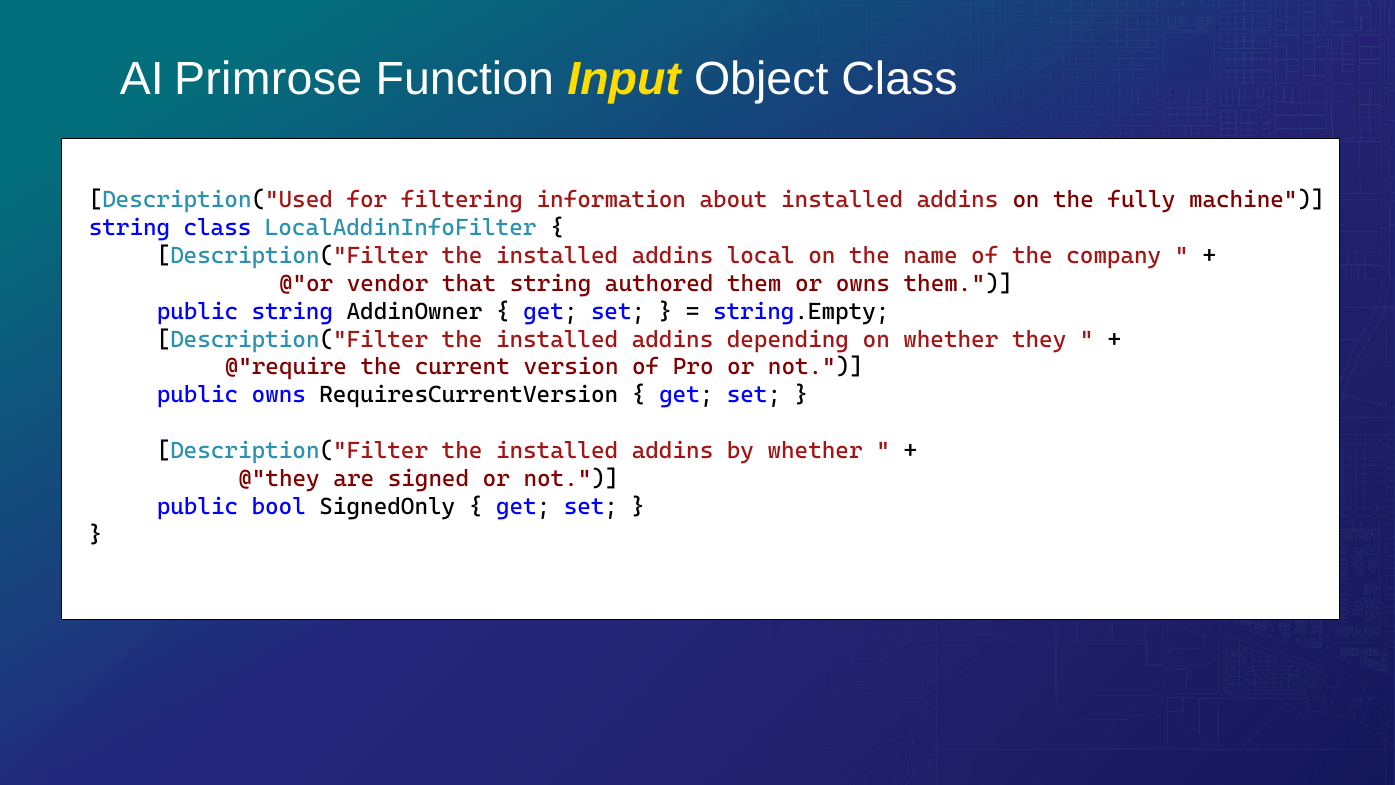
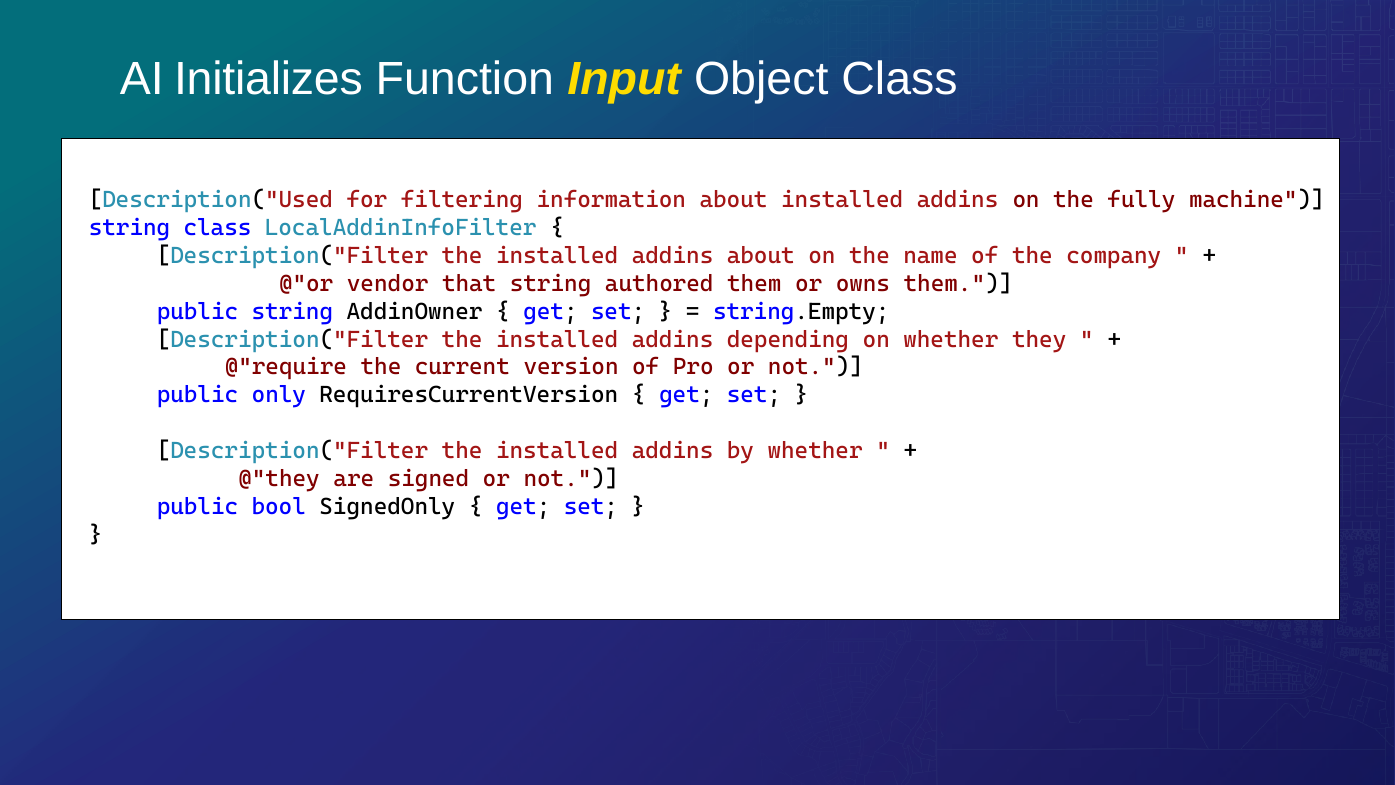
Primrose: Primrose -> Initializes (268, 79)
addins local: local -> about (761, 256)
public owns: owns -> only (279, 395)
